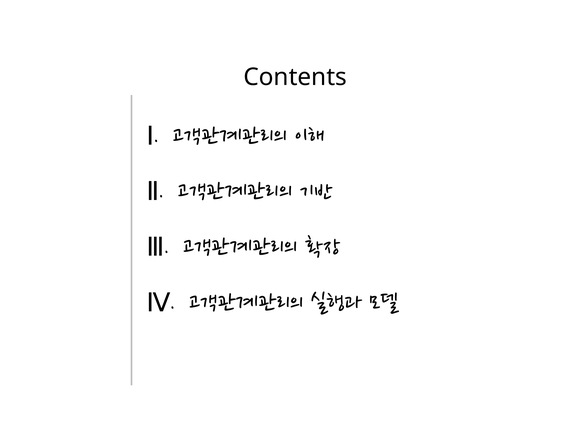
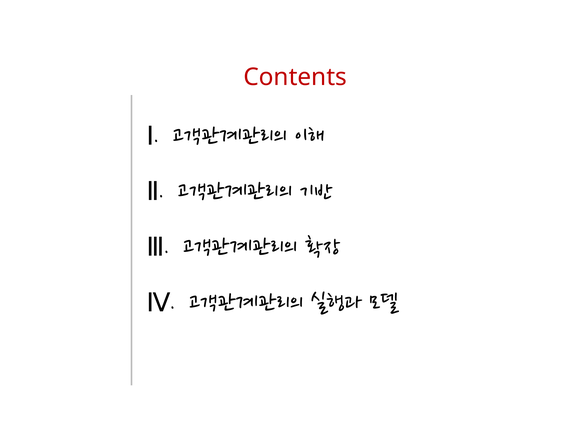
Contents colour: black -> red (295, 77)
